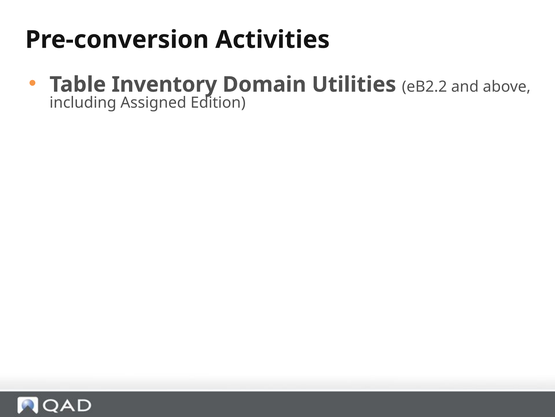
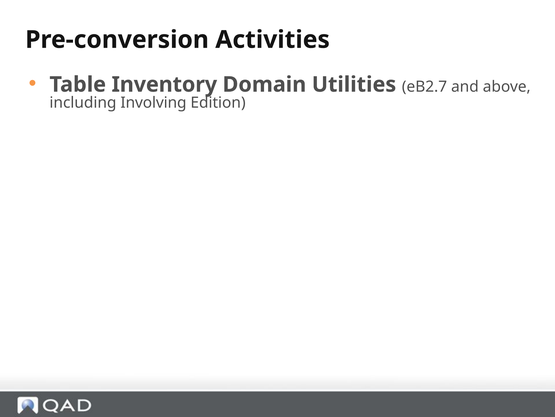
eB2.2: eB2.2 -> eB2.7 (424, 86)
Assigned: Assigned -> Involving (153, 102)
